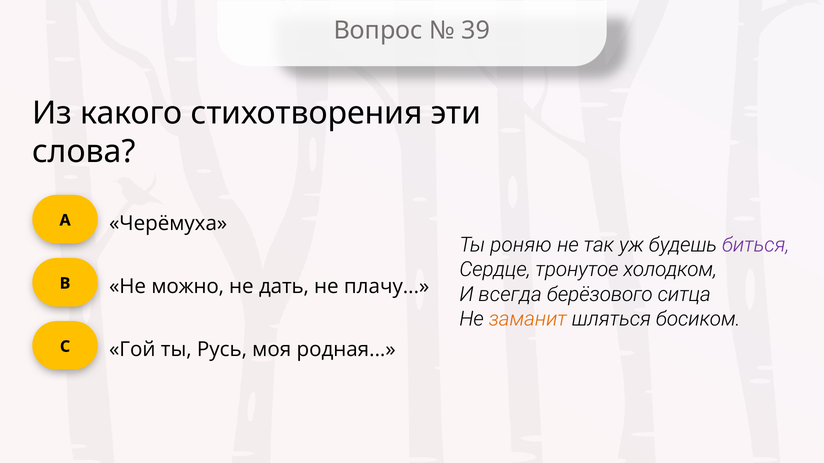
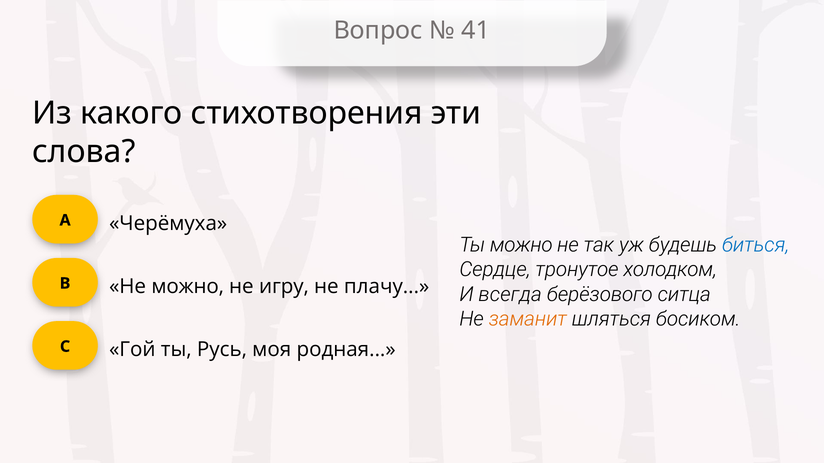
39: 39 -> 41 (476, 31)
Ты роняю: роняю -> можно (521, 245)
биться colour: purple -> blue (756, 245)
дать: дать -> игру (284, 287)
